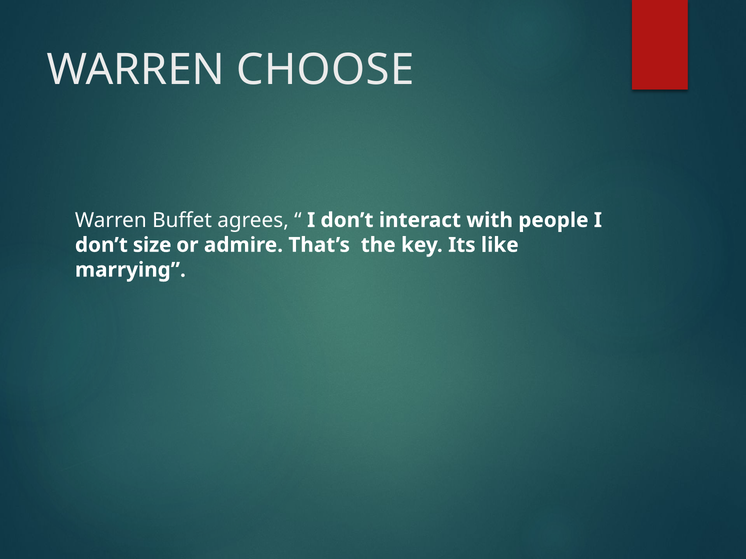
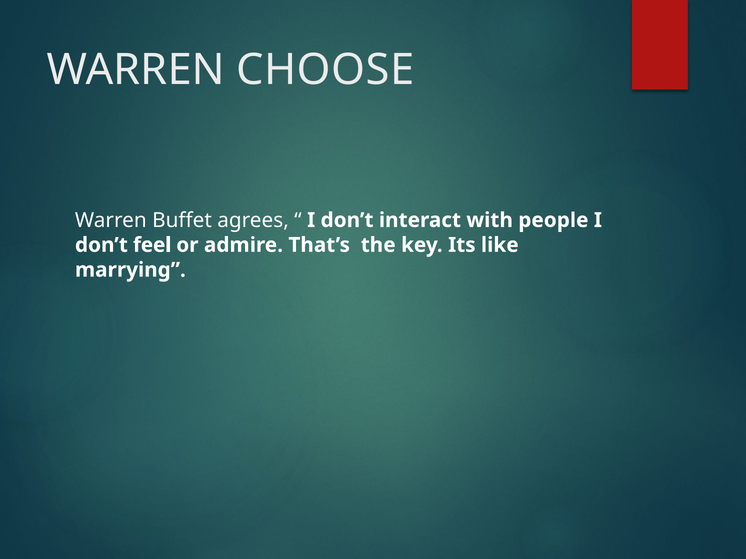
size: size -> feel (152, 245)
